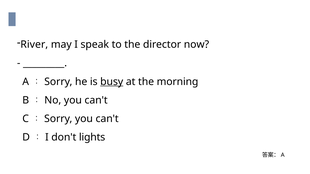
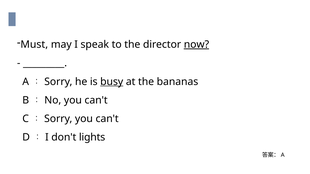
River: River -> Must (34, 45)
now underline: none -> present (196, 45)
morning: morning -> bananas (177, 82)
